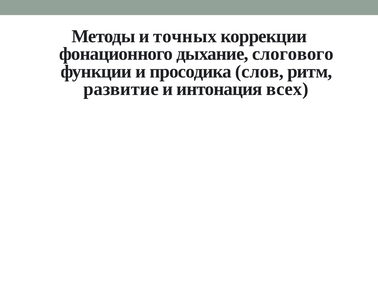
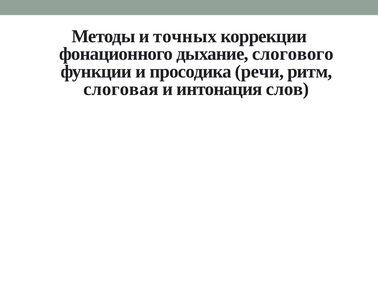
слов: слов -> речи (260, 72)
развитие: развитие -> слоговая (121, 89)
всех: всех -> слов (287, 89)
